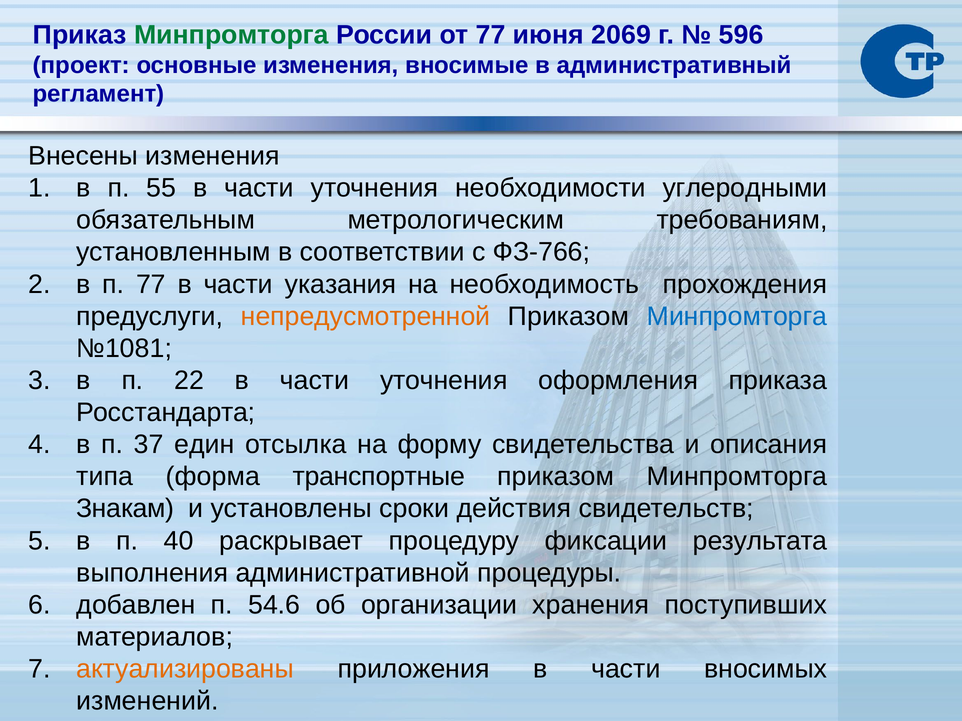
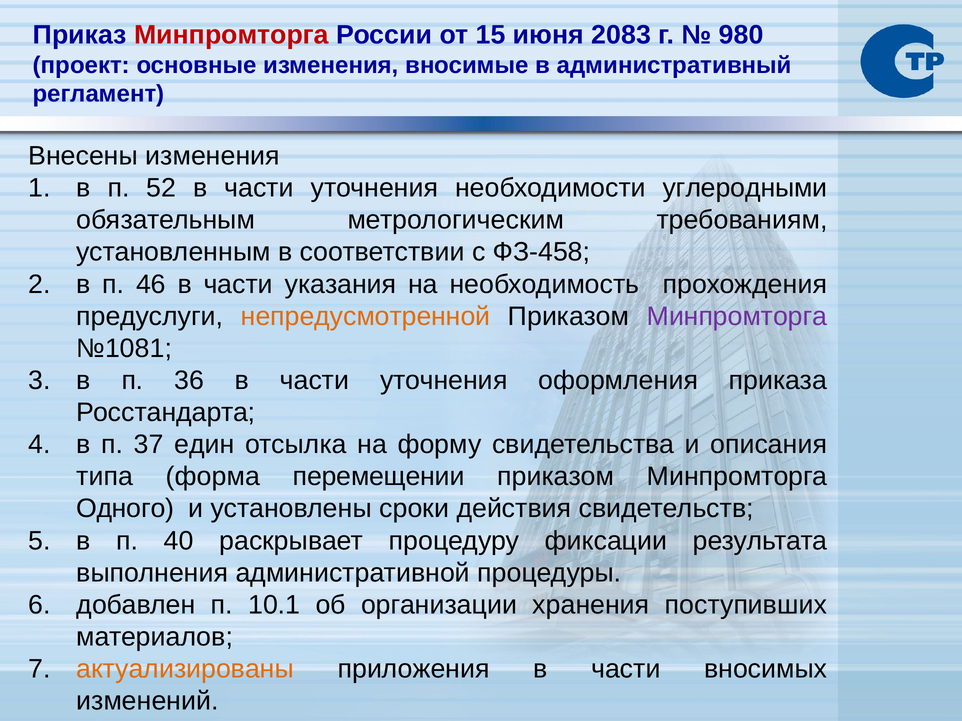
Минпромторга colour: green -> red (231, 35)
от 77: 77 -> 15 (491, 35)
2069: 2069 -> 2083 (621, 35)
596: 596 -> 980 (741, 35)
55: 55 -> 52 (161, 188)
ФЗ-766: ФЗ-766 -> ФЗ-458 (542, 252)
п 77: 77 -> 46 (151, 284)
Минпромторга colour: blue -> purple (737, 317)
22: 22 -> 36 (189, 381)
транспортные: транспортные -> перемещении (379, 477)
Знакам: Знакам -> Одного (125, 509)
54.6: 54.6 -> 10.1 (274, 605)
